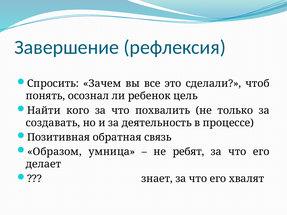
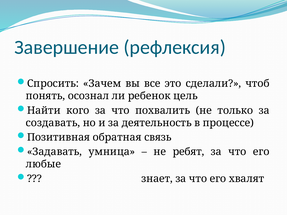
Образом: Образом -> Задавать (54, 152)
делает: делает -> любые (43, 164)
